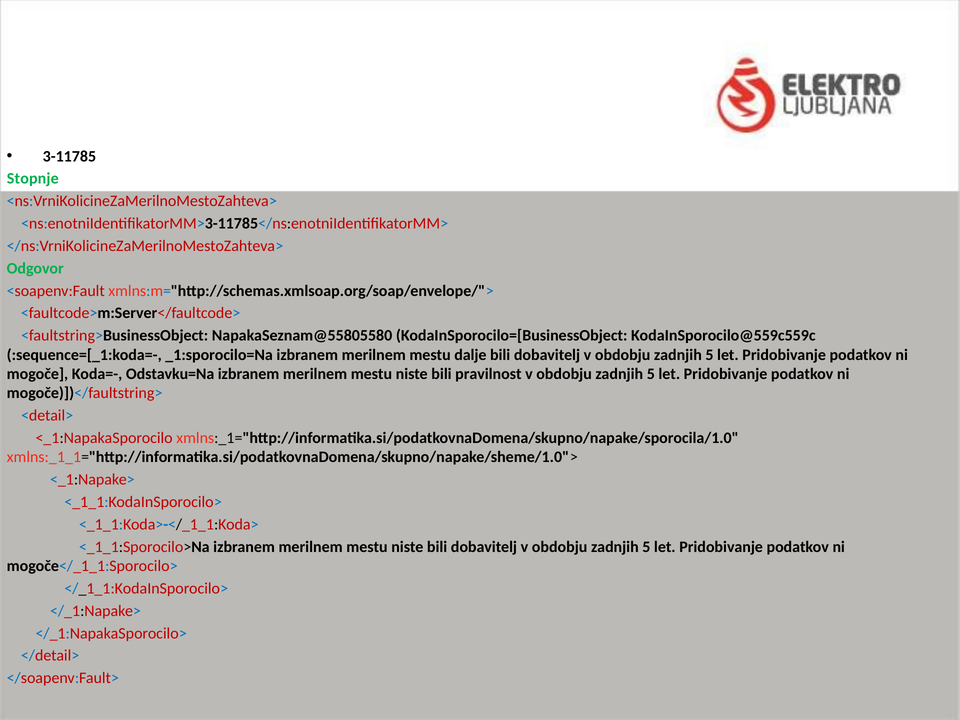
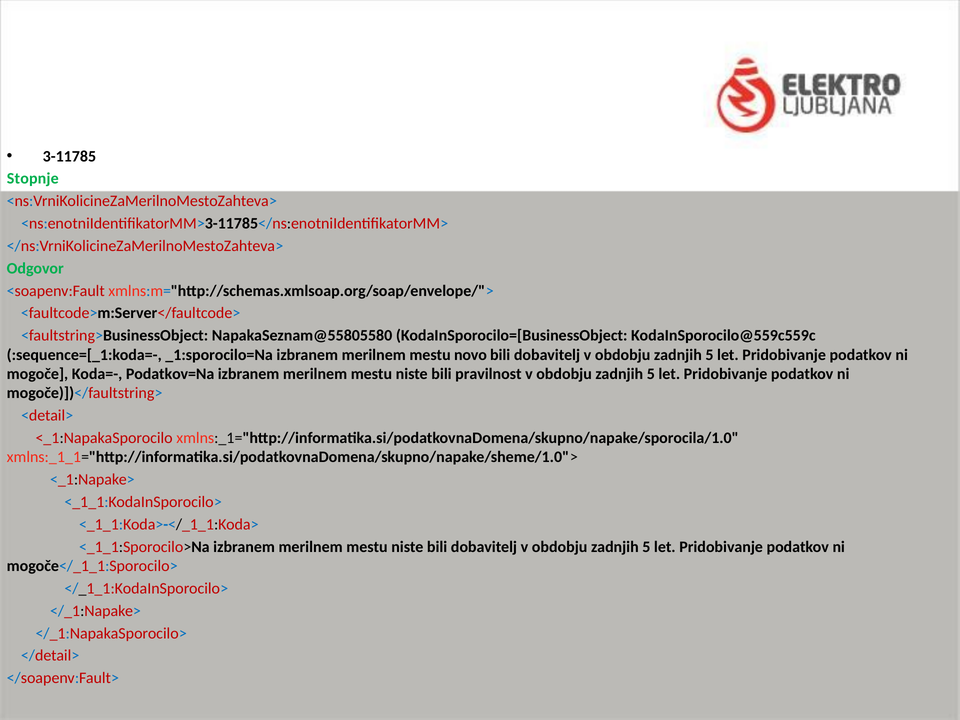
dalje: dalje -> novo (470, 355)
Odstavku=Na: Odstavku=Na -> Podatkov=Na (170, 374)
